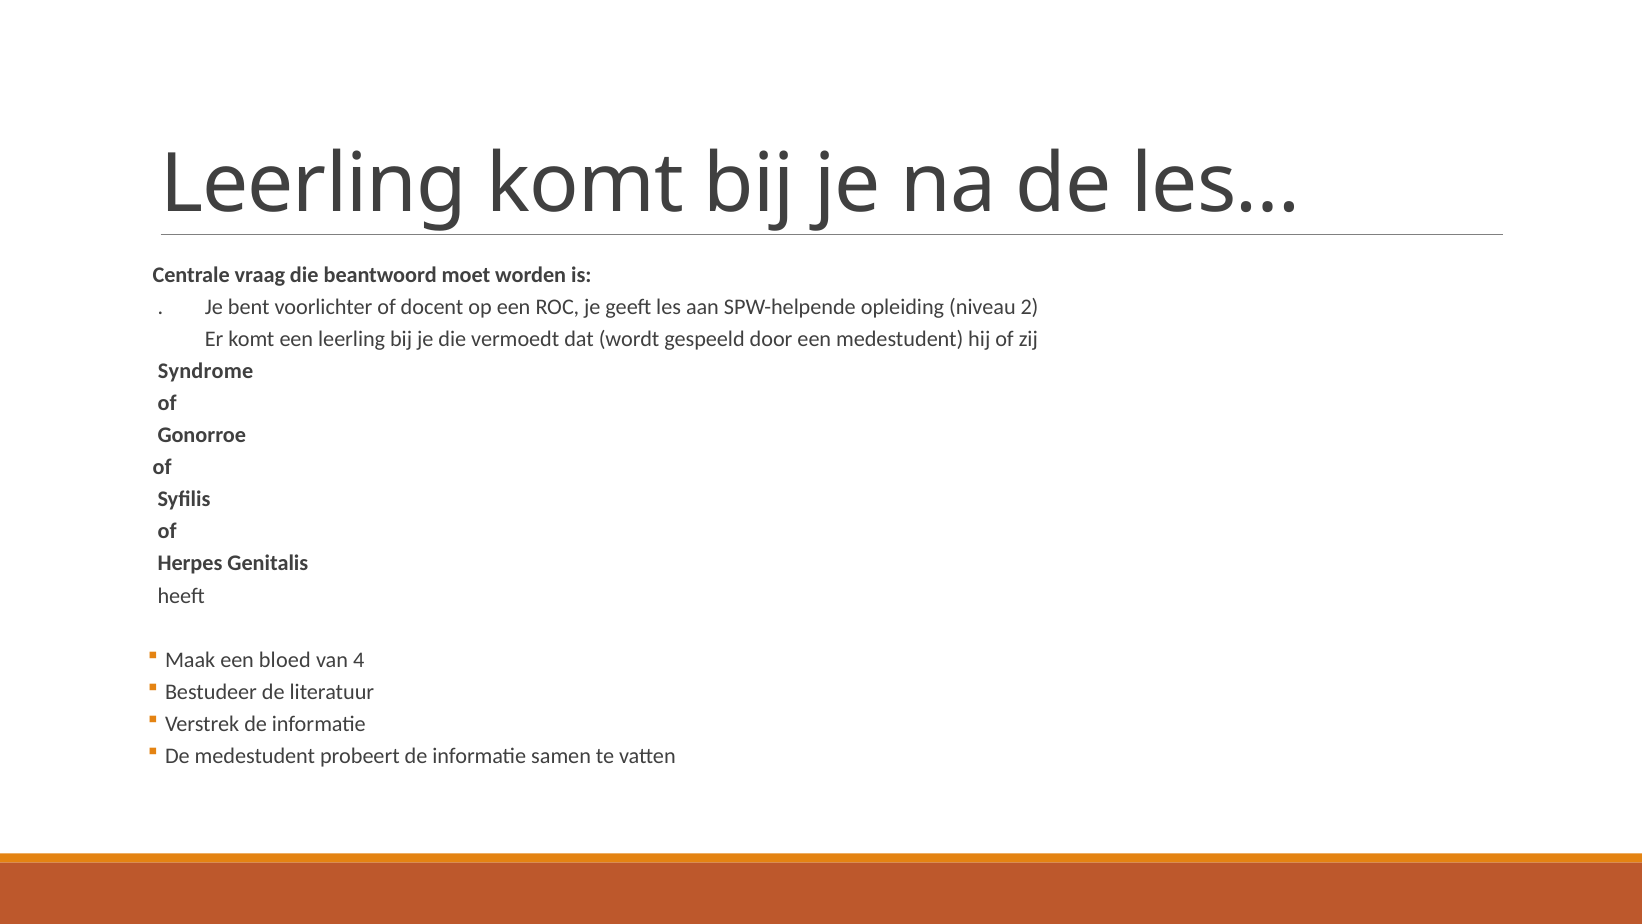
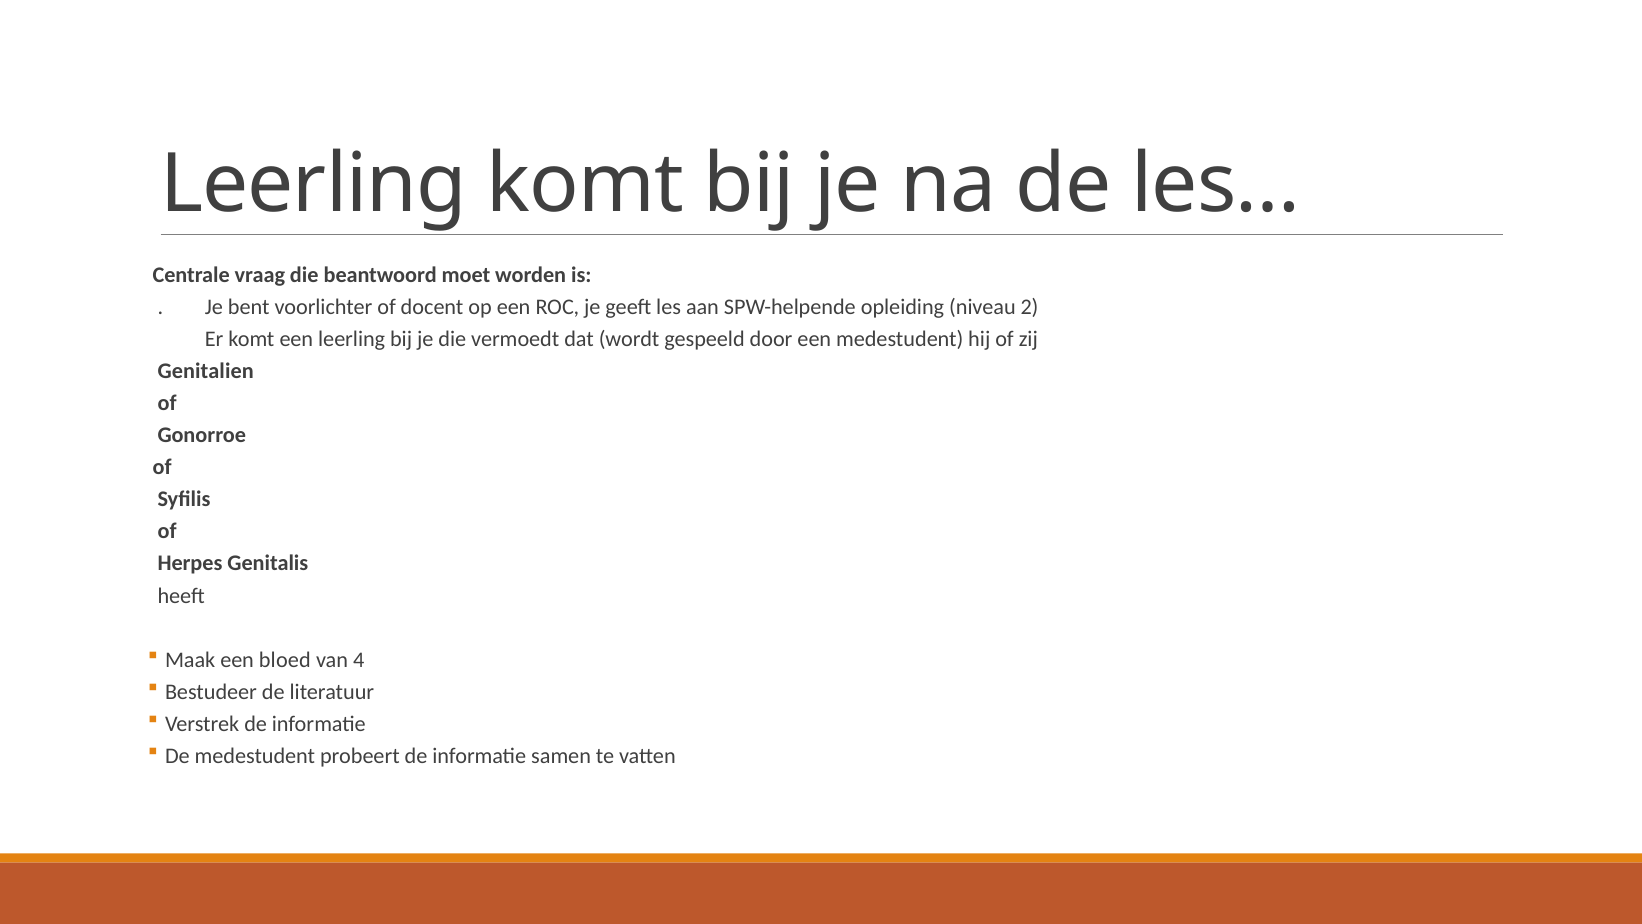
Syndrome: Syndrome -> Genitalien (206, 371)
